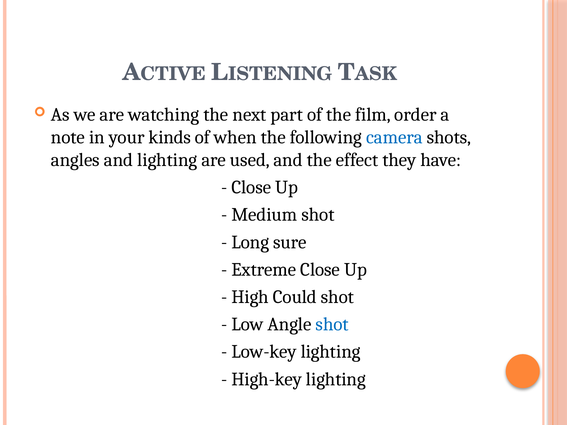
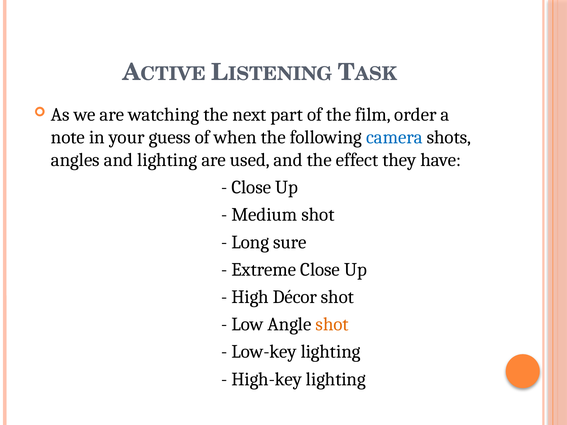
kinds: kinds -> guess (170, 137)
Could: Could -> Décor (295, 297)
shot colour: blue -> orange (332, 325)
